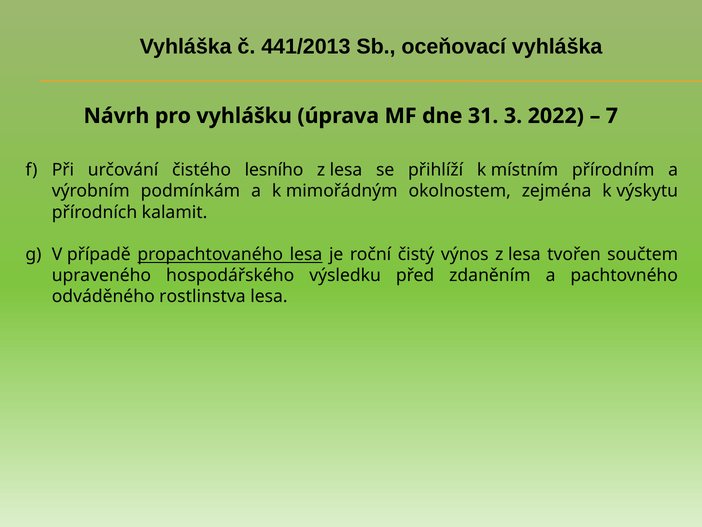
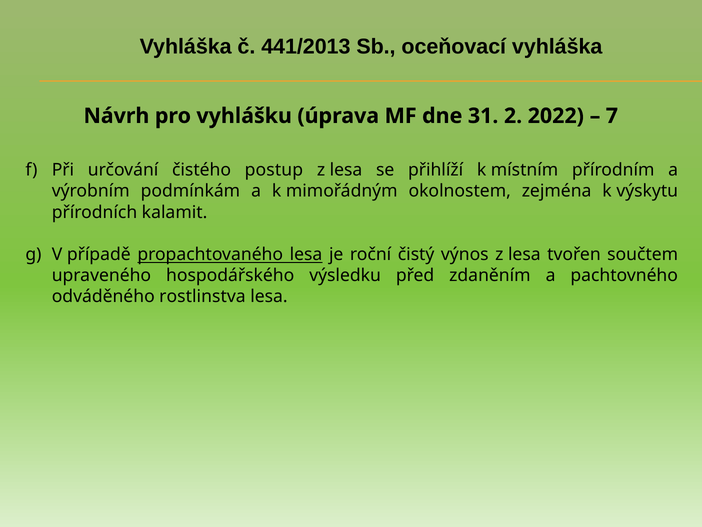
3: 3 -> 2 (513, 116)
lesního: lesního -> postup (274, 170)
